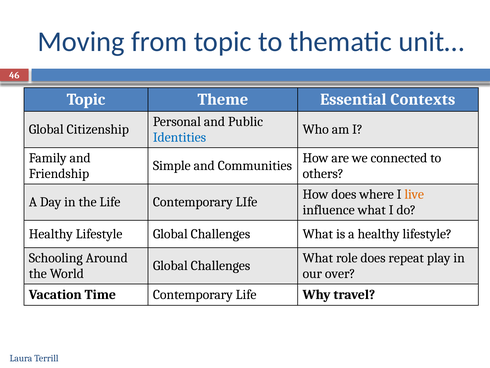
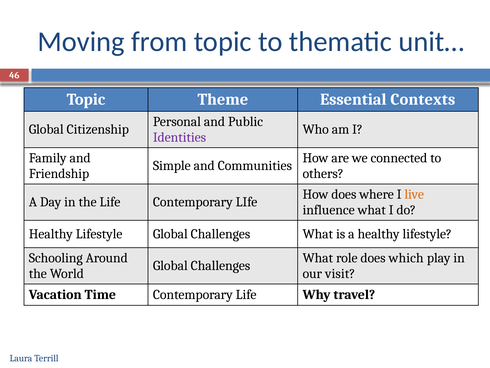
Identities colour: blue -> purple (180, 137)
repeat: repeat -> which (406, 258)
over: over -> visit (340, 273)
